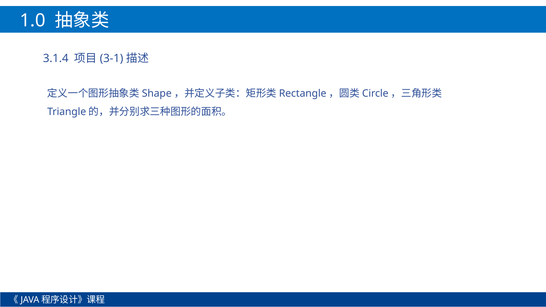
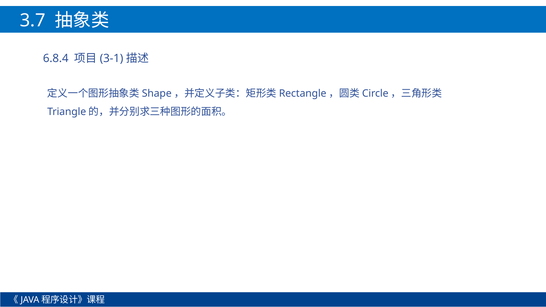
1.0: 1.0 -> 3.7 (33, 21)
3.1.4: 3.1.4 -> 6.8.4 (56, 58)
